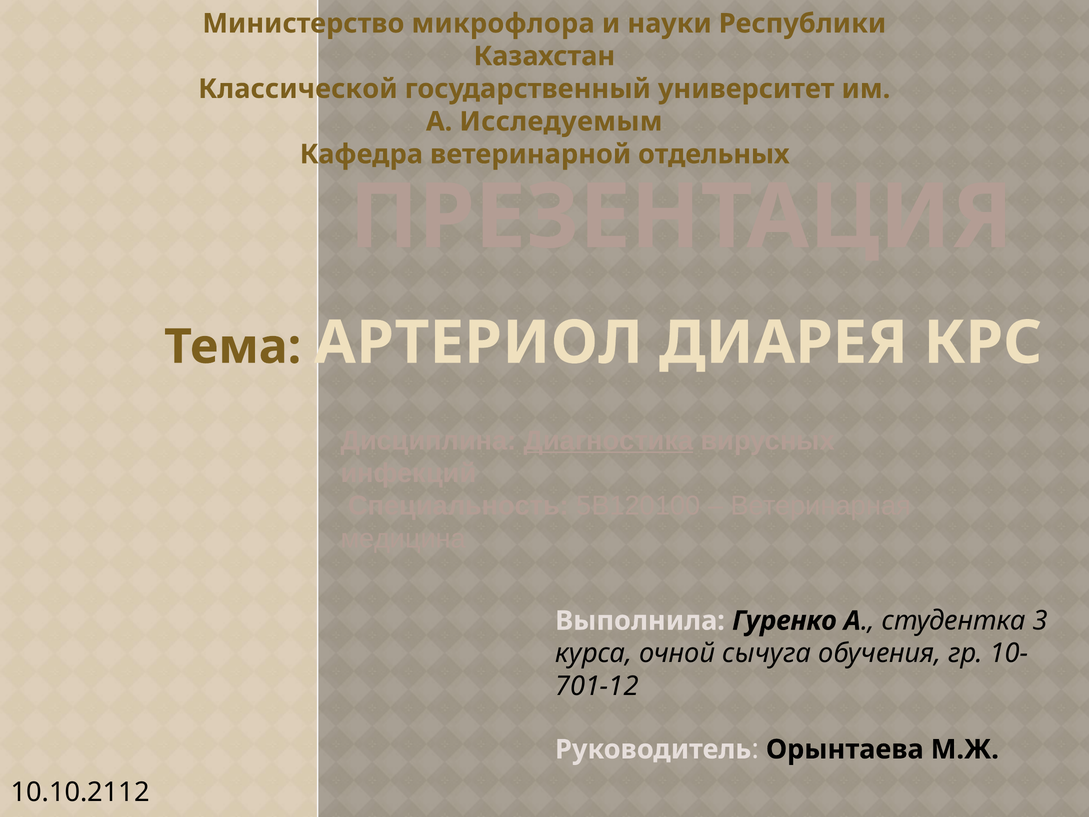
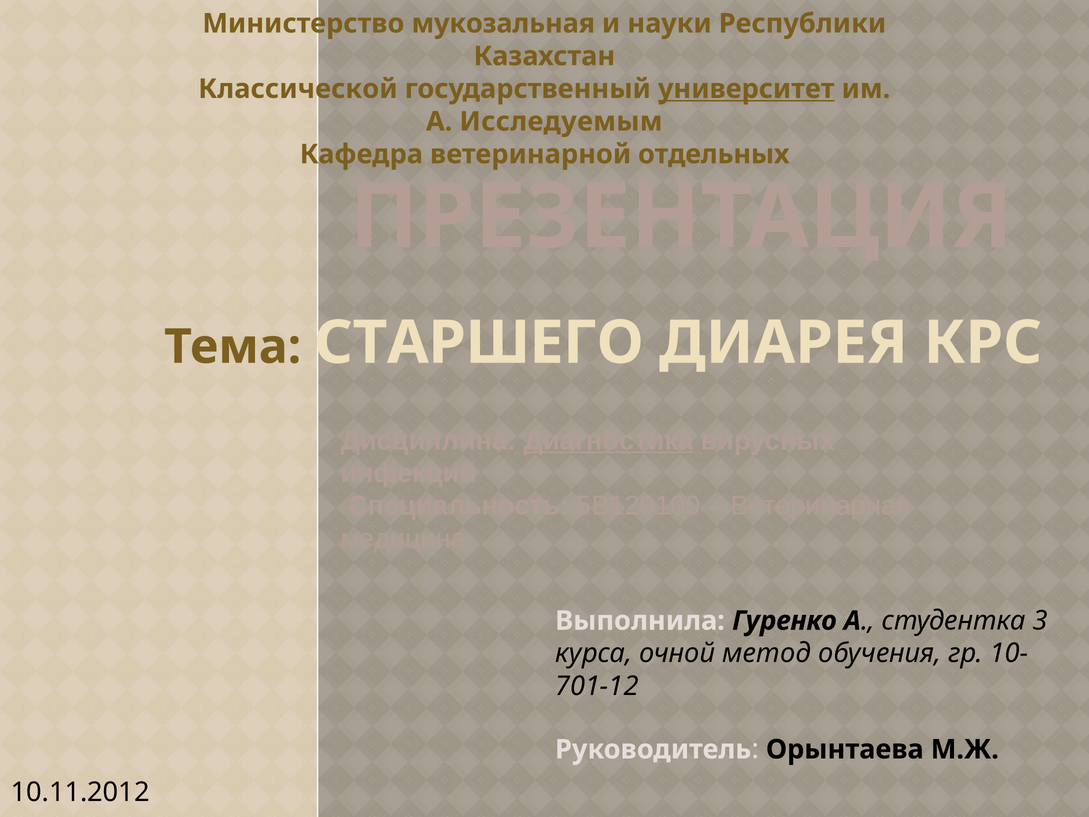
микрофлора: микрофлора -> мукозальная (503, 24)
университет underline: none -> present (746, 89)
АРТЕРИОЛ: АРТЕРИОЛ -> СТАРШЕГО (479, 343)
сычуга: сычуга -> метод (767, 653)
10.10.2112: 10.10.2112 -> 10.11.2012 (80, 792)
